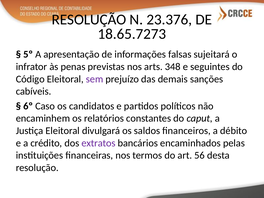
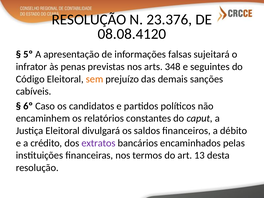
18.65.7273: 18.65.7273 -> 08.08.4120 (132, 34)
sem colour: purple -> orange (95, 79)
56: 56 -> 13 (200, 155)
